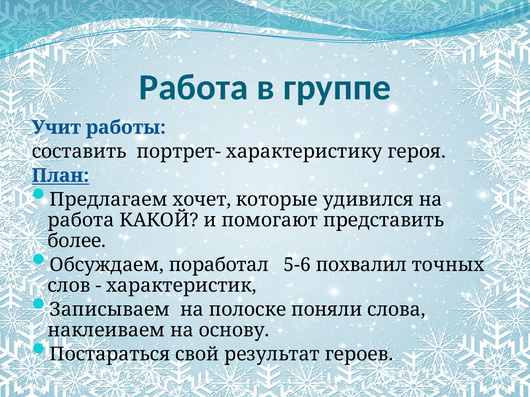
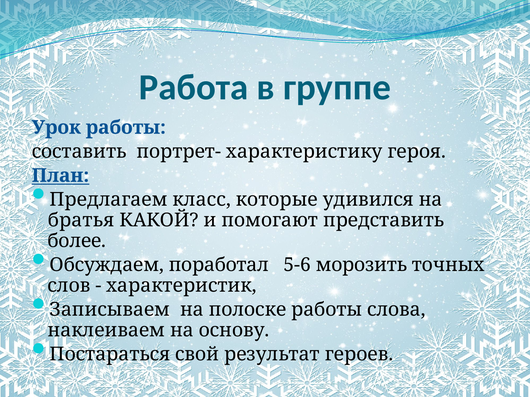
Учит: Учит -> Урок (56, 128)
хочет: хочет -> класс (202, 200)
работа: работа -> братья (81, 221)
похвалил: похвалил -> морозить (361, 265)
полоске поняли: поняли -> работы (327, 310)
